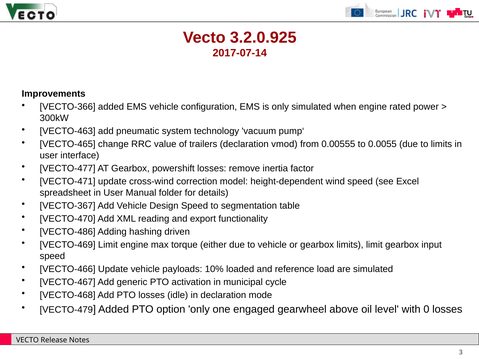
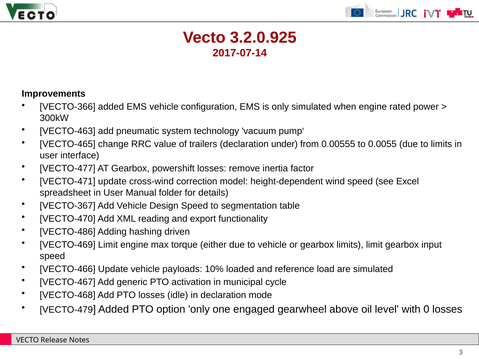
vmod: vmod -> under (284, 144)
